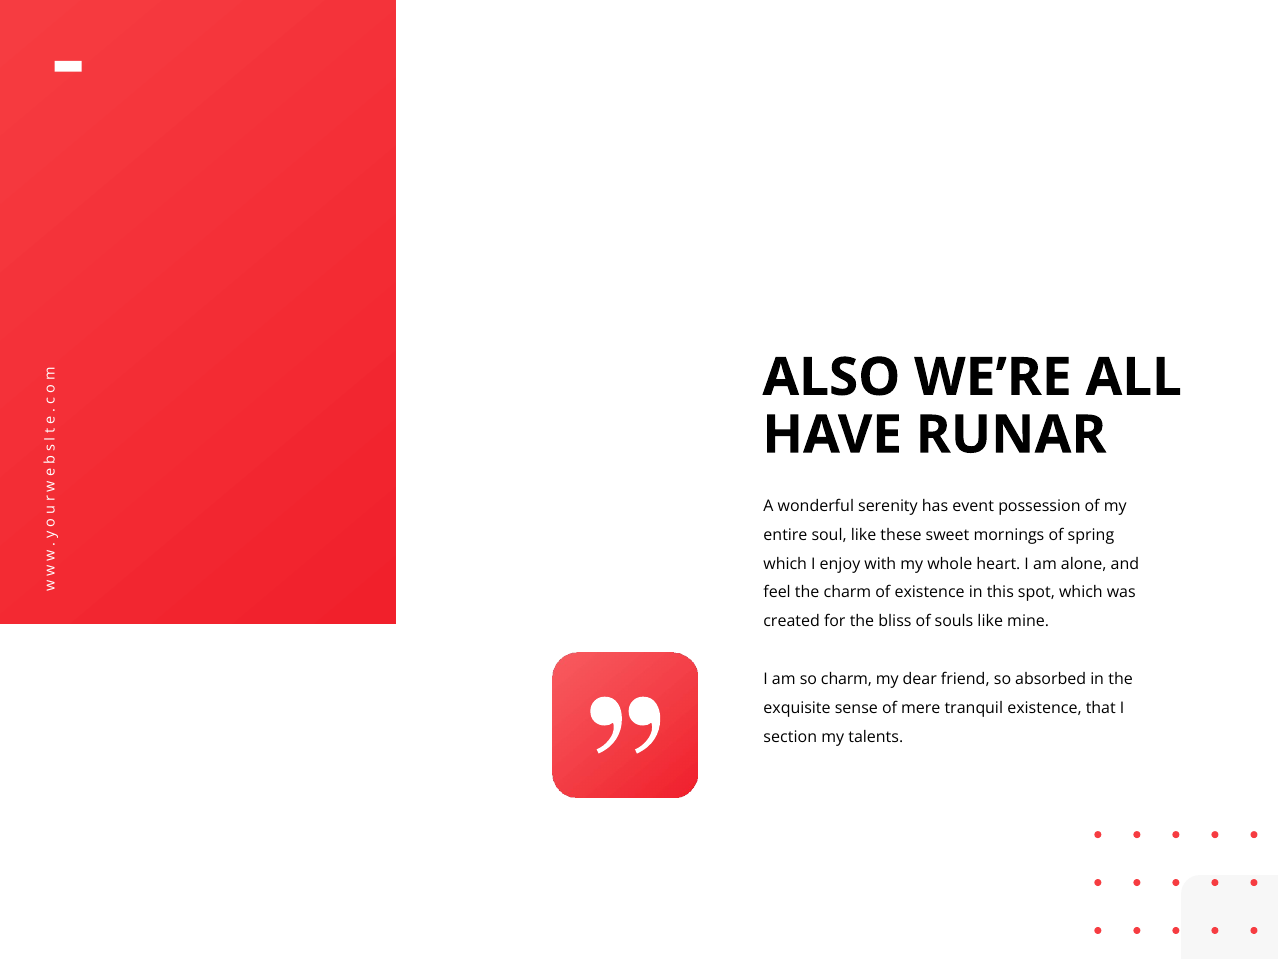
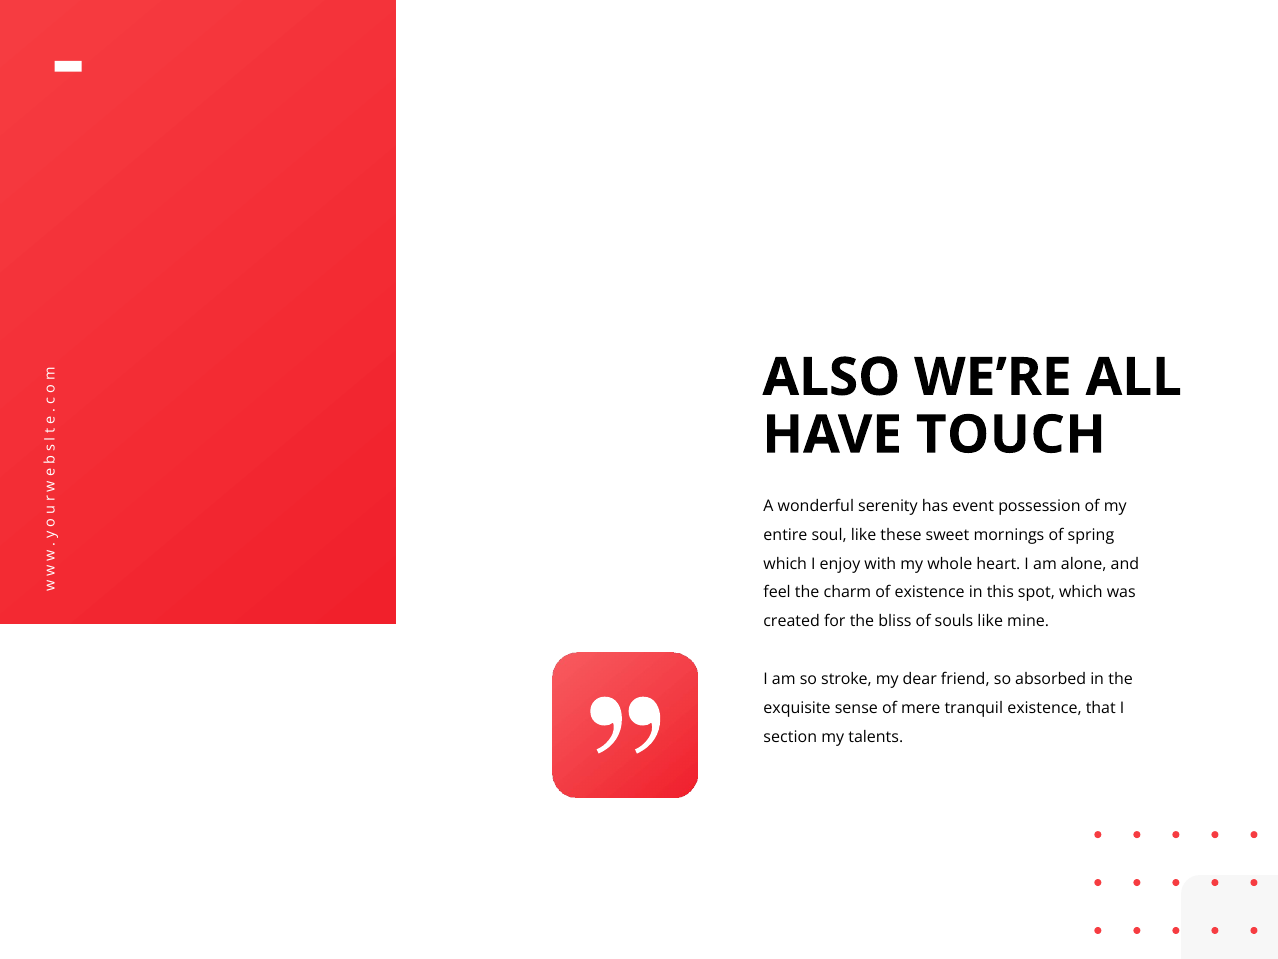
RUNAR: RUNAR -> TOUCH (1011, 435)
so charm: charm -> stroke (846, 679)
